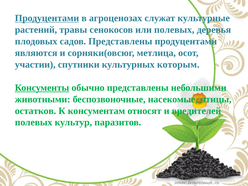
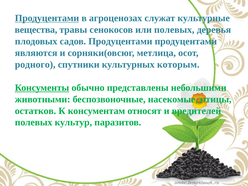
растений: растений -> вещества (36, 30)
садов Представлены: Представлены -> Продуцентами (120, 41)
участии: участии -> родного (35, 64)
